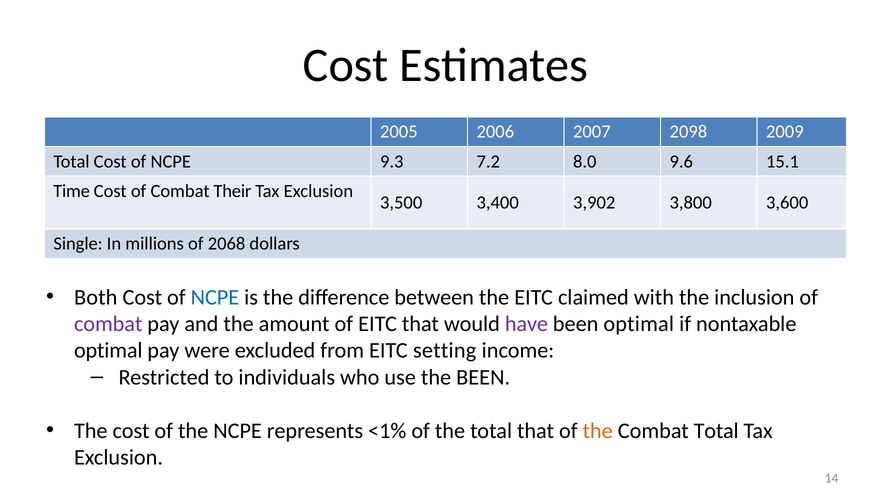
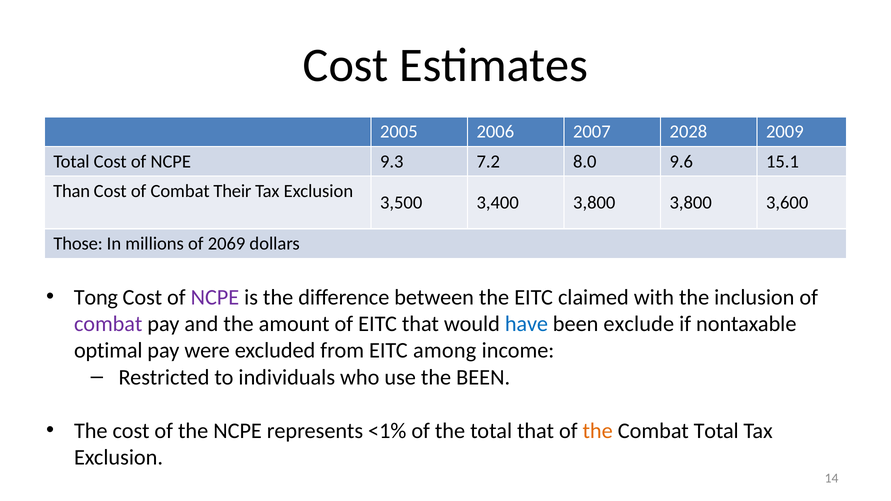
2098: 2098 -> 2028 (688, 132)
Time: Time -> Than (72, 191)
3,400 3,902: 3,902 -> 3,800 (594, 203)
Single: Single -> Those (78, 244)
2068: 2068 -> 2069 (227, 244)
Both: Both -> Tong (96, 297)
NCPE colour: blue -> purple (215, 297)
have colour: purple -> blue (526, 324)
been optimal: optimal -> exclude (639, 324)
setting: setting -> among (445, 351)
